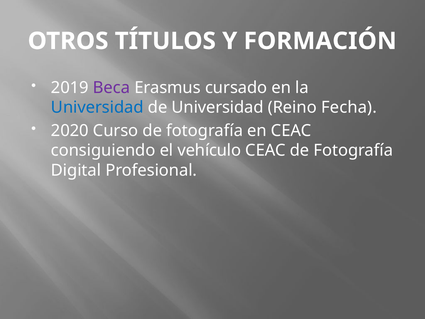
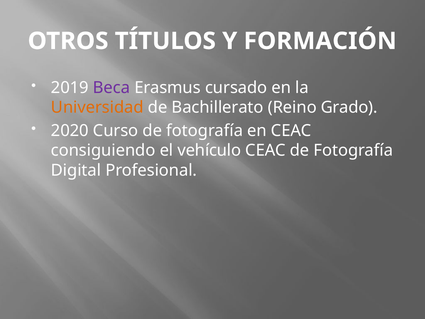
Universidad colour: blue -> orange (97, 107)
de Universidad: Universidad -> Bachillerato (218, 107)
Fecha: Fecha -> Grado (349, 107)
